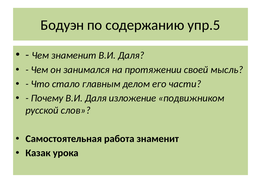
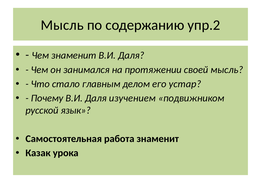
Бодуэн: Бодуэн -> Мысль (62, 25)
упр.5: упр.5 -> упр.2 (204, 25)
части: части -> устар (185, 84)
изложение: изложение -> изучением (132, 98)
слов: слов -> язык (76, 110)
